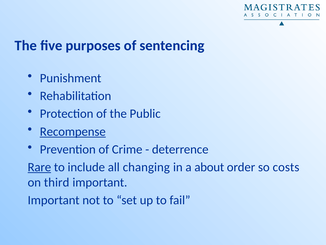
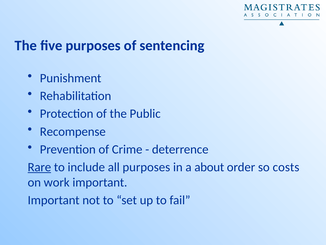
Recompense underline: present -> none (73, 131)
all changing: changing -> purposes (146, 167)
third: third -> work (57, 182)
